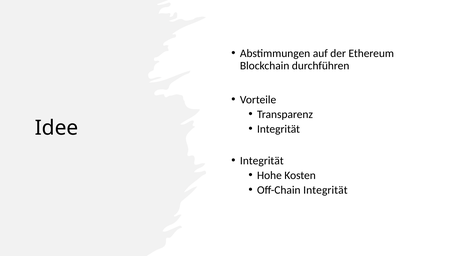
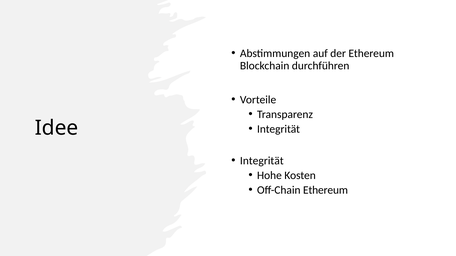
Off-Chain Integrität: Integrität -> Ethereum (326, 190)
